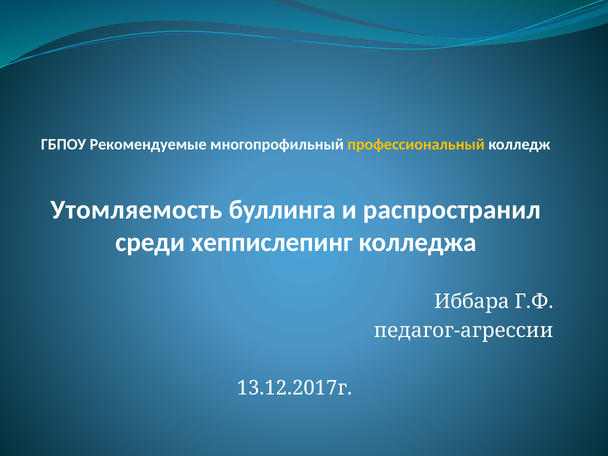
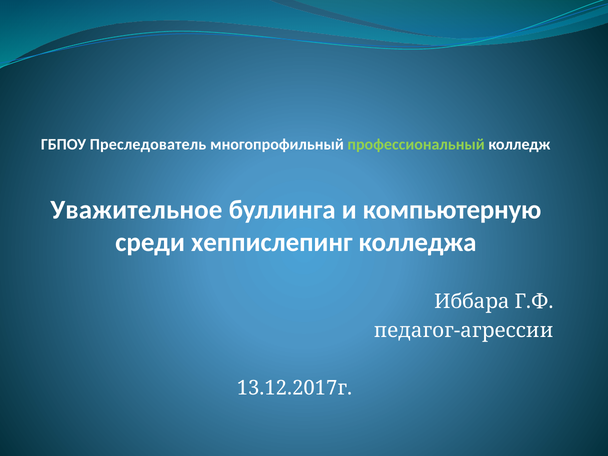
Рекомендуемые: Рекомендуемые -> Преследователь (148, 145)
профессиональный colour: yellow -> light green (416, 145)
Утомляемость: Утомляемость -> Уважительное (136, 210)
распространил: распространил -> компьютерную (452, 210)
